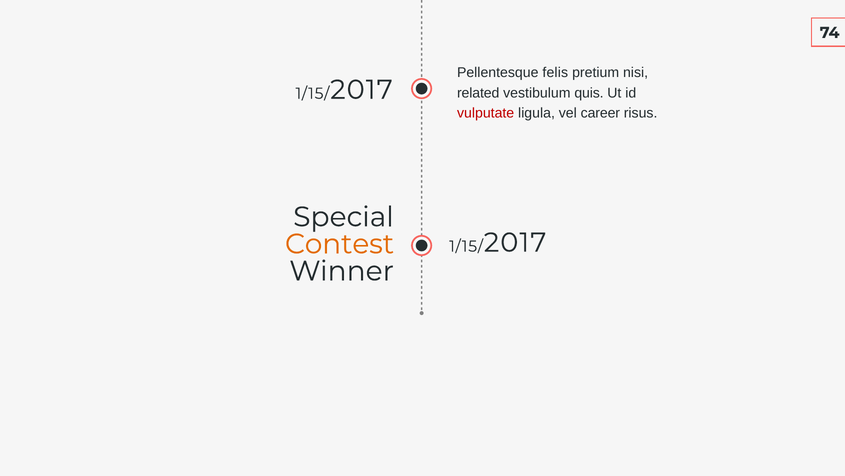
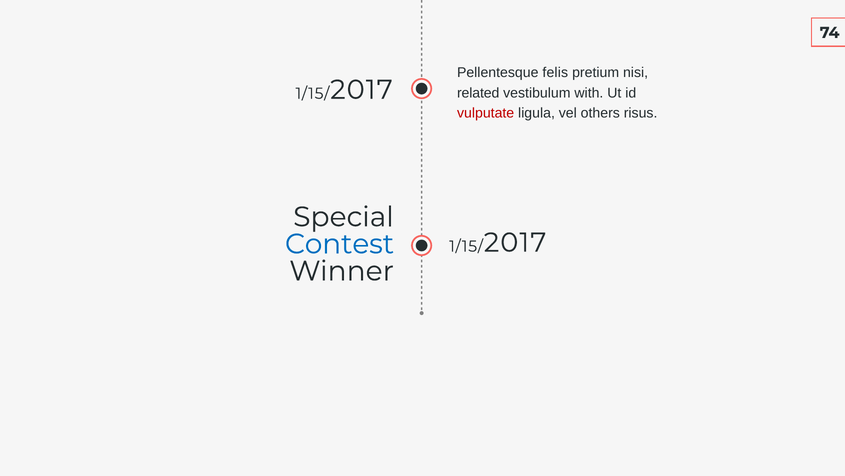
quis: quis -> with (589, 93)
career: career -> others (600, 113)
Contest colour: orange -> blue (340, 244)
